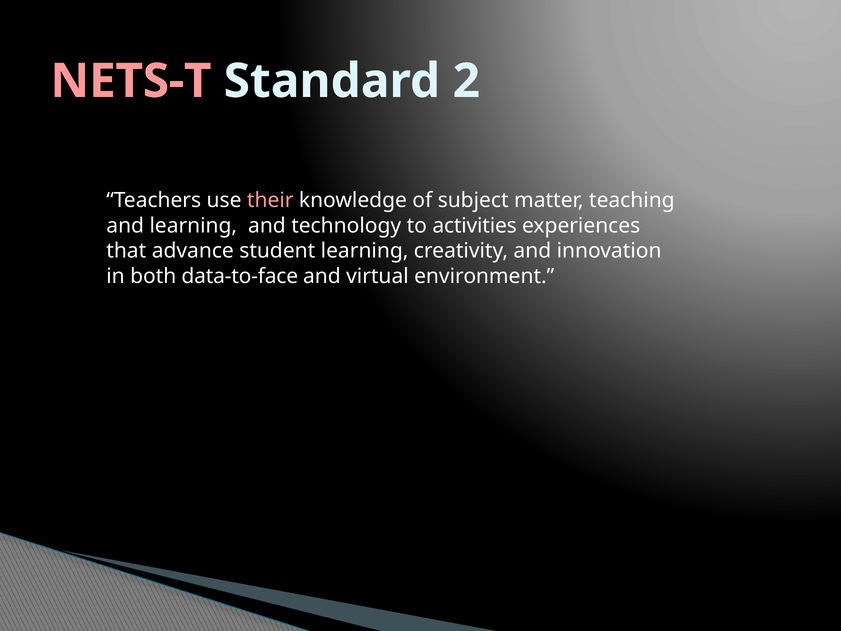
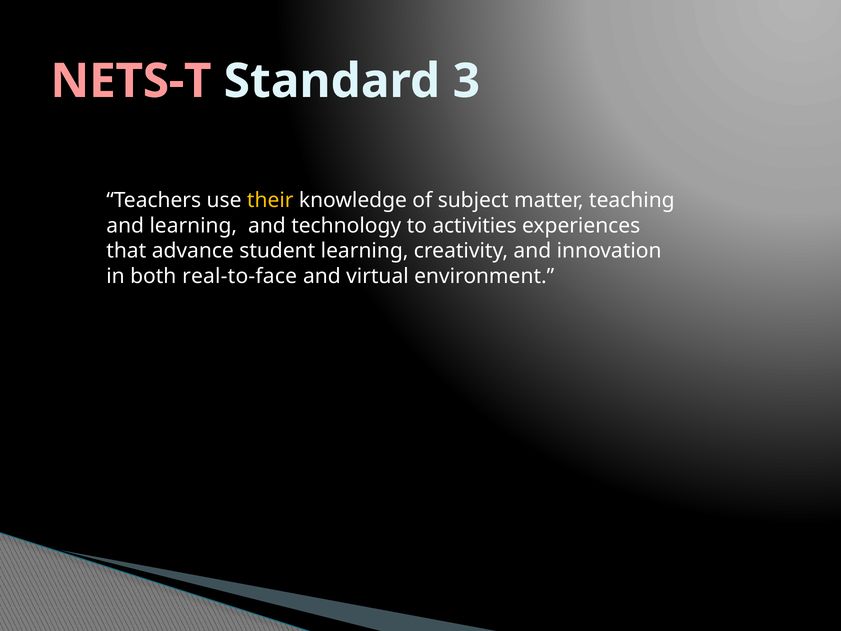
2: 2 -> 3 (466, 81)
their colour: pink -> yellow (270, 200)
data-to-face: data-to-face -> real-to-face (240, 276)
